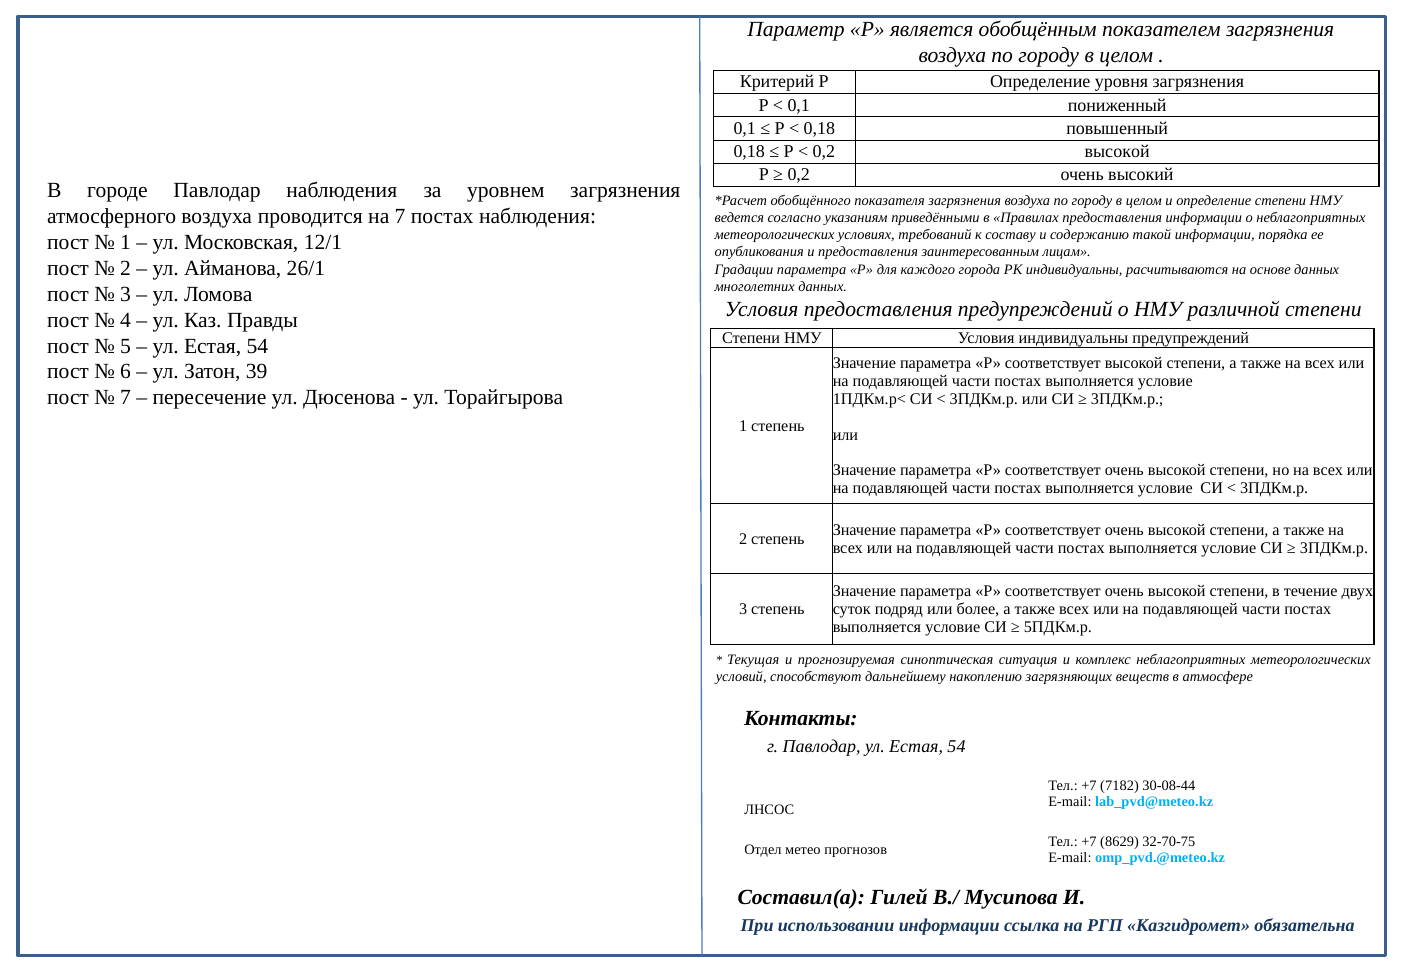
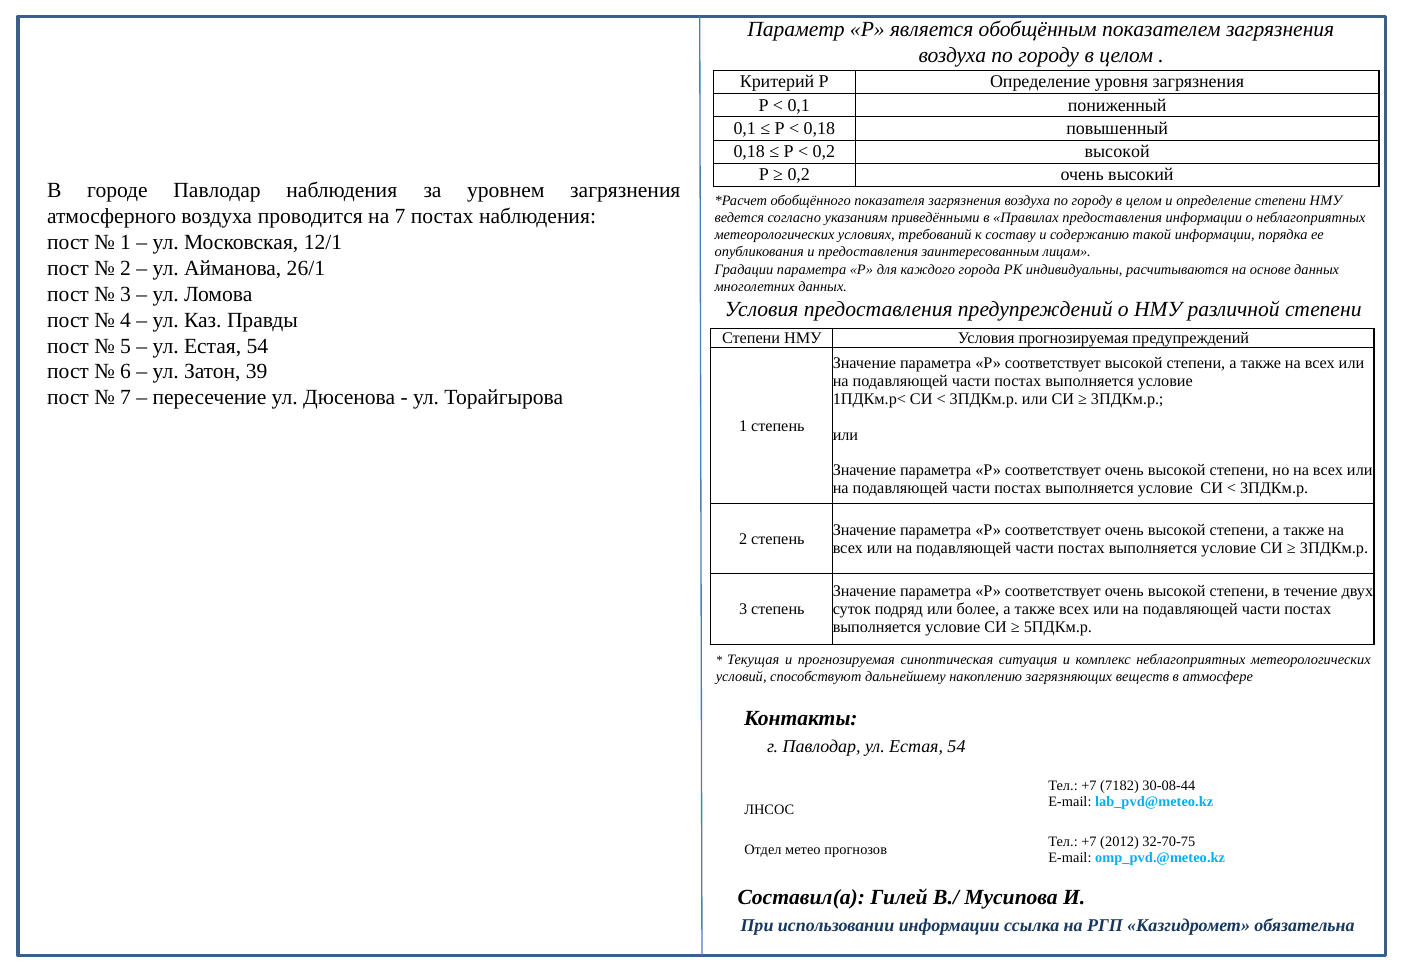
Условия индивидуальны: индивидуальны -> прогнозируемая (1074, 338)
8629: 8629 -> 2012 (1120, 842)
